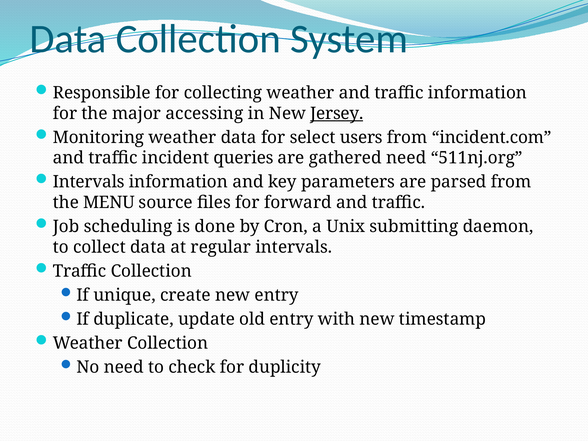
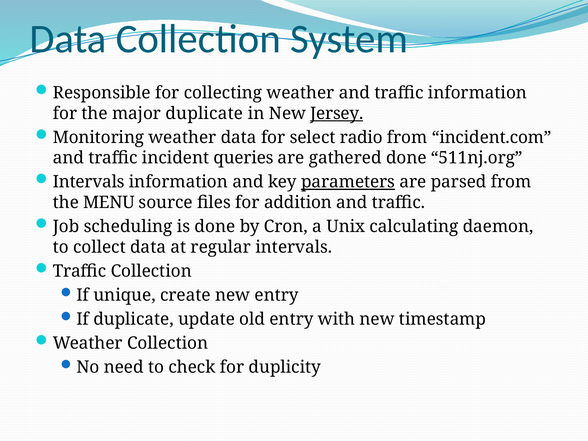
major accessing: accessing -> duplicate (204, 113)
users: users -> radio (361, 137)
gathered need: need -> done (406, 158)
parameters underline: none -> present (348, 182)
forward: forward -> addition (298, 203)
submitting: submitting -> calculating (414, 227)
